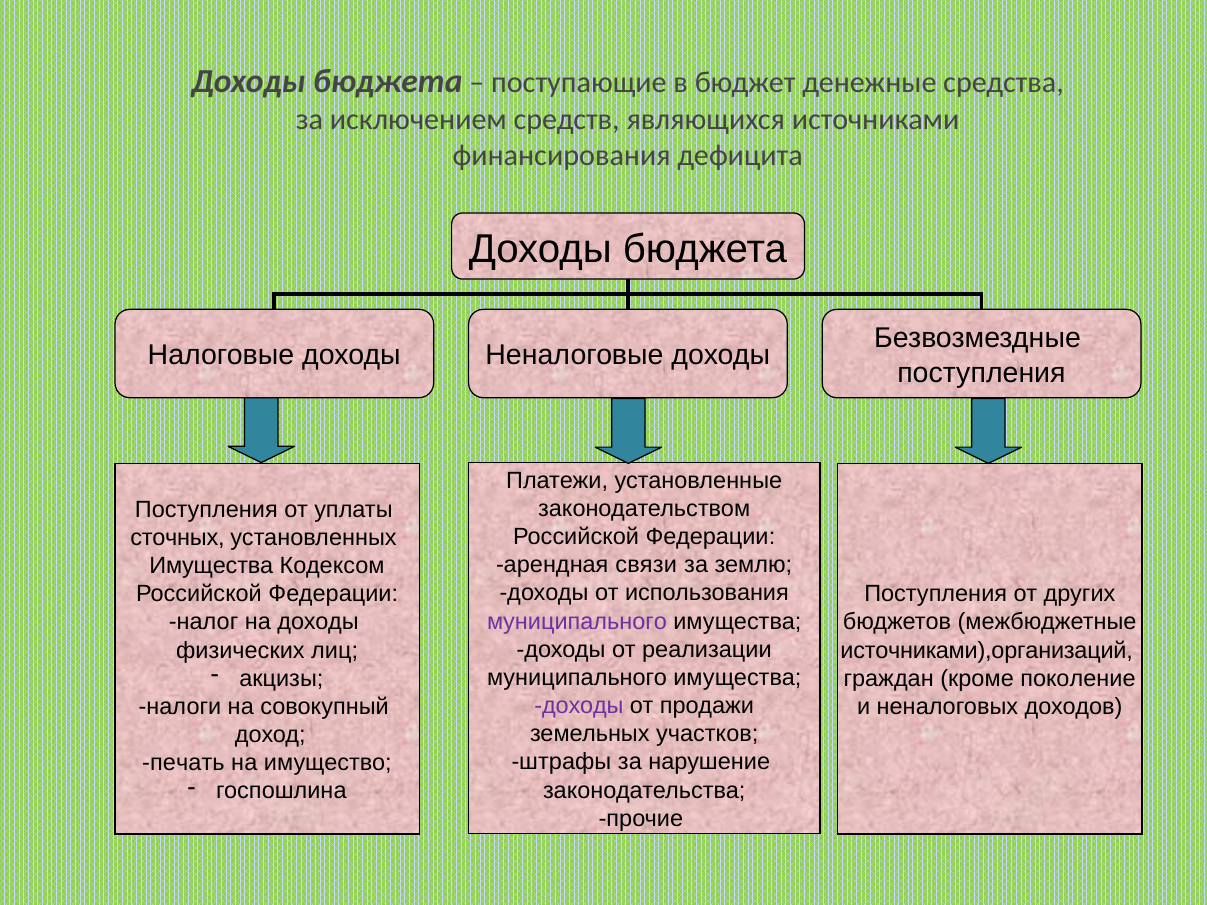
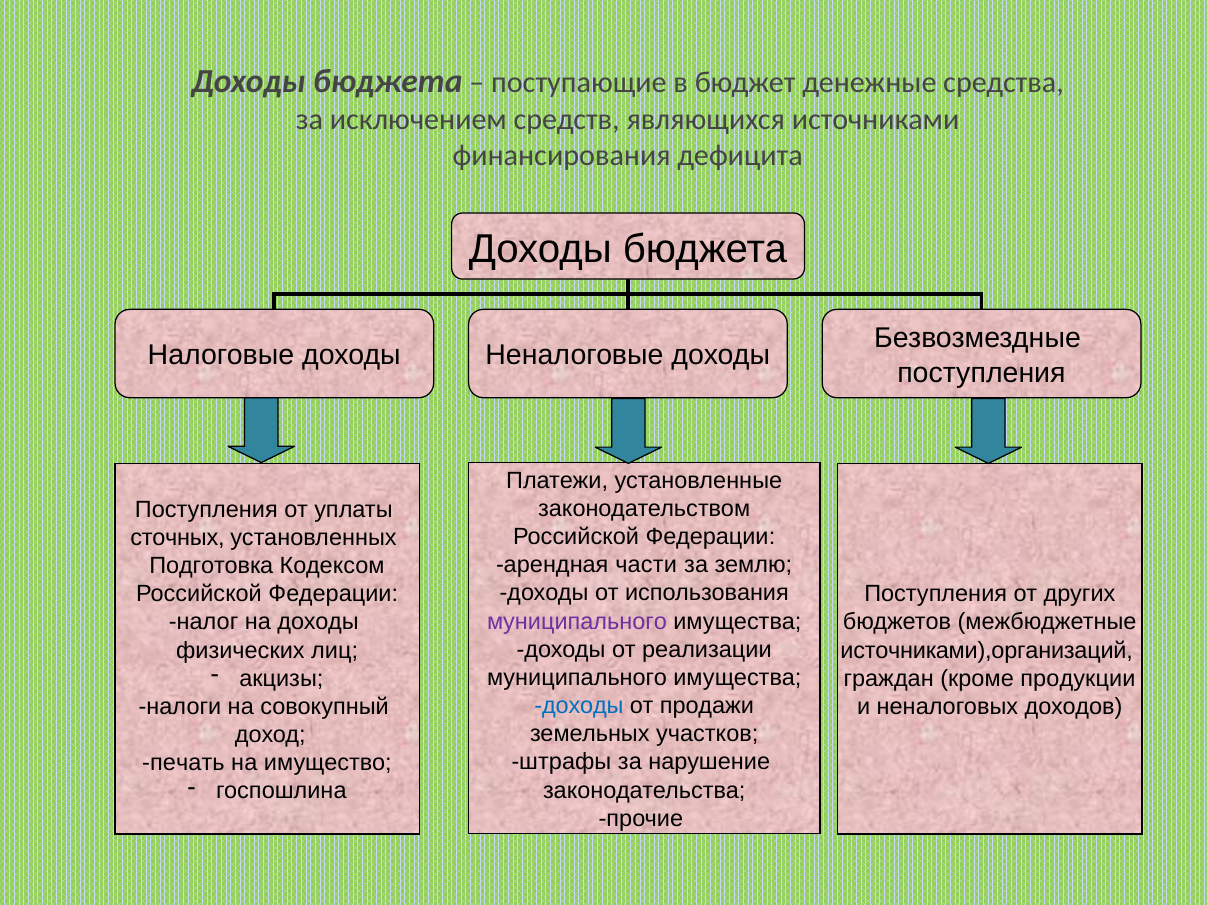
связи: связи -> части (646, 565)
Имущества: Имущества -> Подготовка (211, 566)
поколение: поколение -> продукции (1078, 679)
доходы colour: purple -> blue (579, 706)
